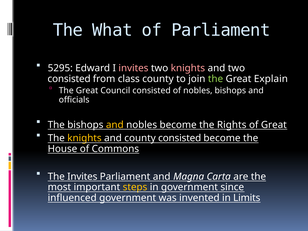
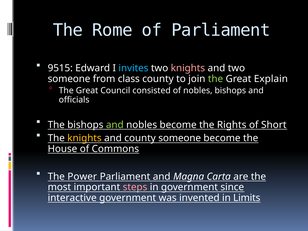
What: What -> Rome (112, 30)
5295: 5295 -> 9515 (60, 68)
invites colour: pink -> light blue (133, 68)
consisted: consisted -> someone (69, 79)
and colour: yellow -> light green (115, 125)
of Great: Great -> Short (274, 125)
county consisted: consisted -> someone (180, 138)
The Invites: Invites -> Power (82, 177)
steps colour: yellow -> pink (135, 187)
influenced: influenced -> interactive (72, 198)
